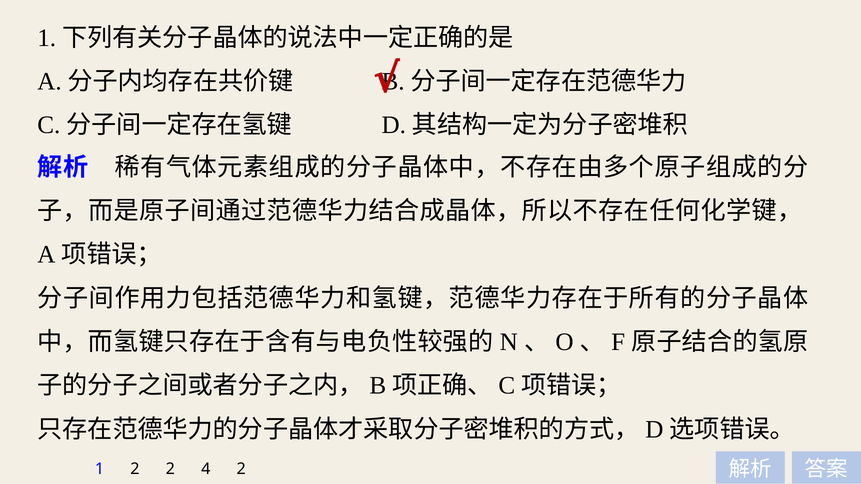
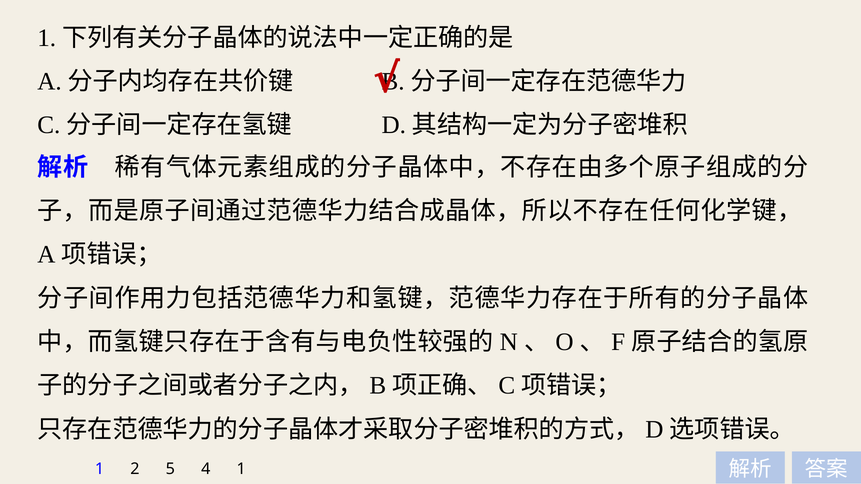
2 2: 2 -> 5 (170, 469)
4 2: 2 -> 1 (241, 469)
